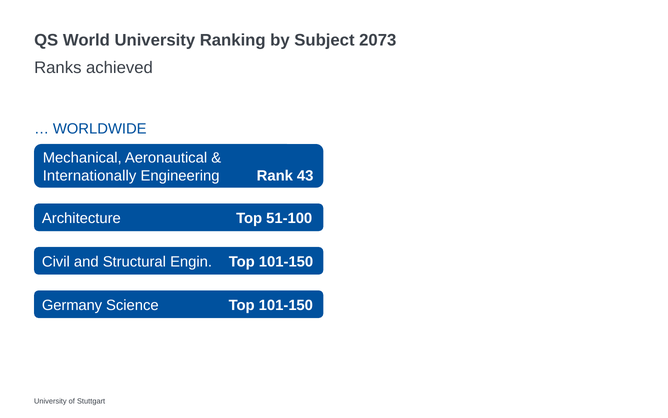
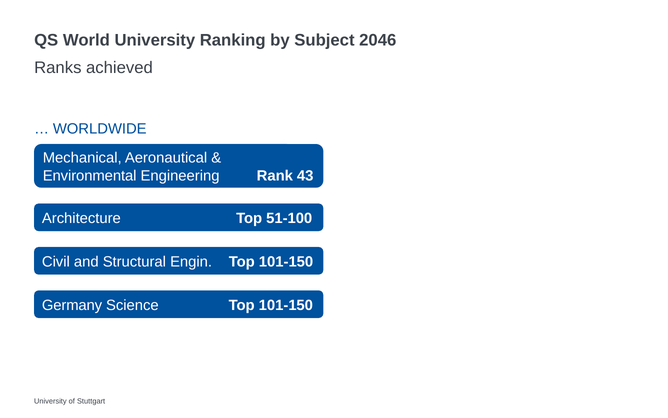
2073: 2073 -> 2046 (378, 40)
Internationally: Internationally -> Environmental (90, 176)
